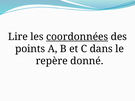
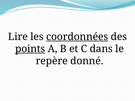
points underline: none -> present (30, 49)
